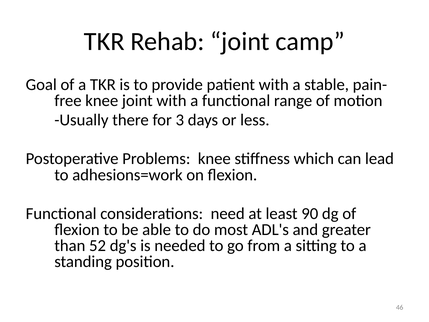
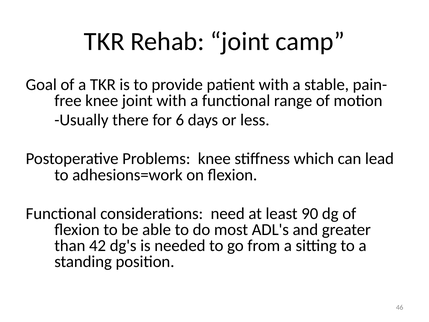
3: 3 -> 6 (180, 120)
52: 52 -> 42 (98, 245)
